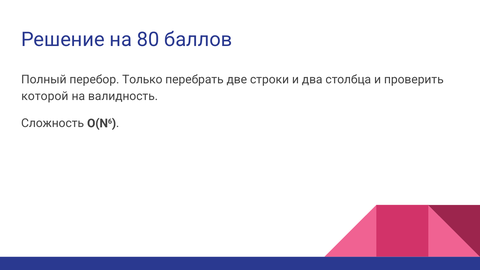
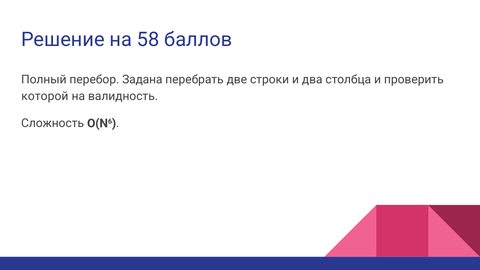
80: 80 -> 58 (148, 40)
Только: Только -> Задана (142, 80)
